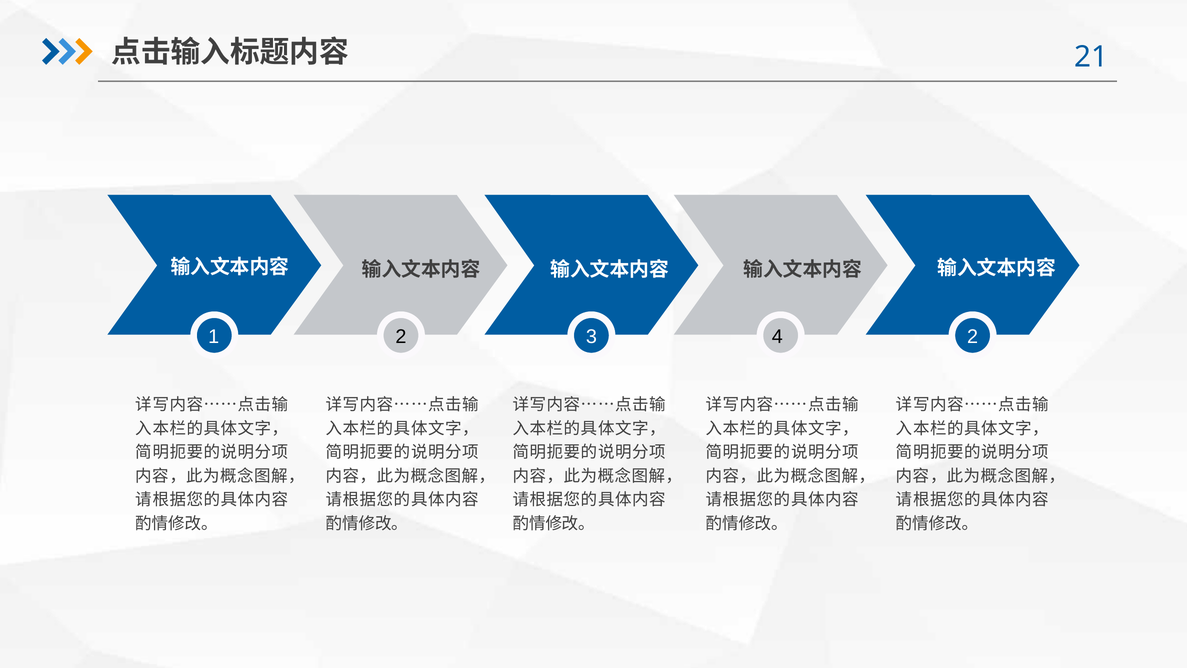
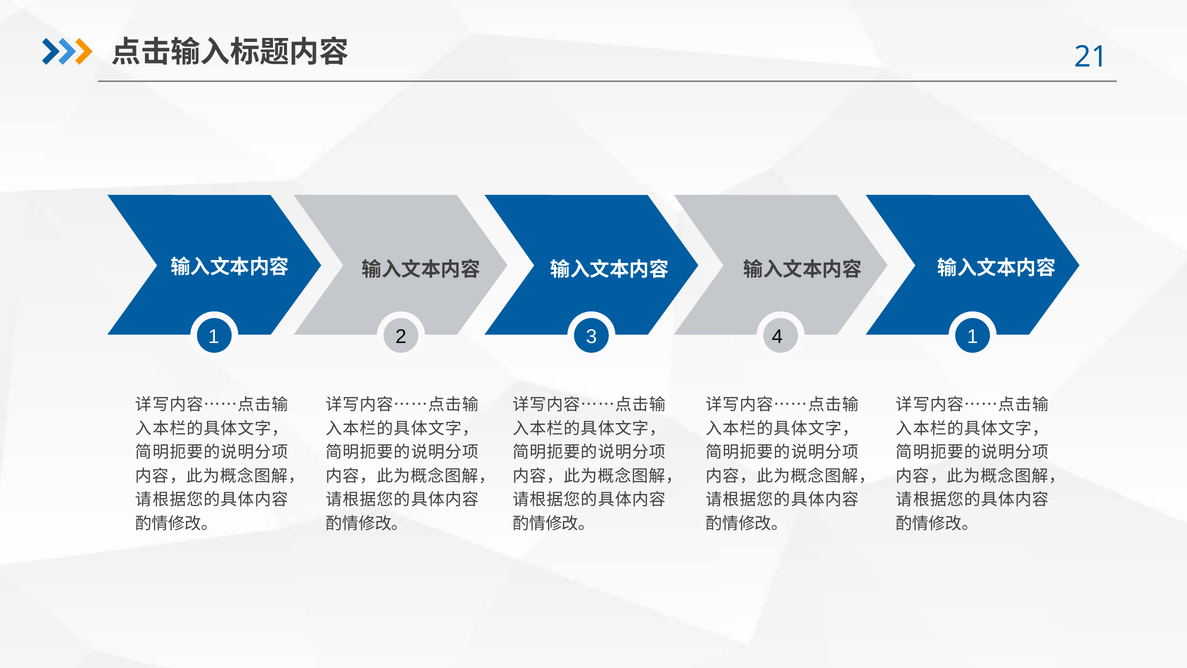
4 2: 2 -> 1 (973, 337)
